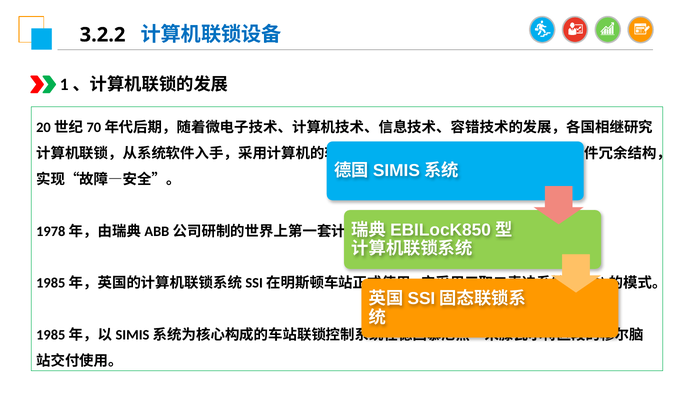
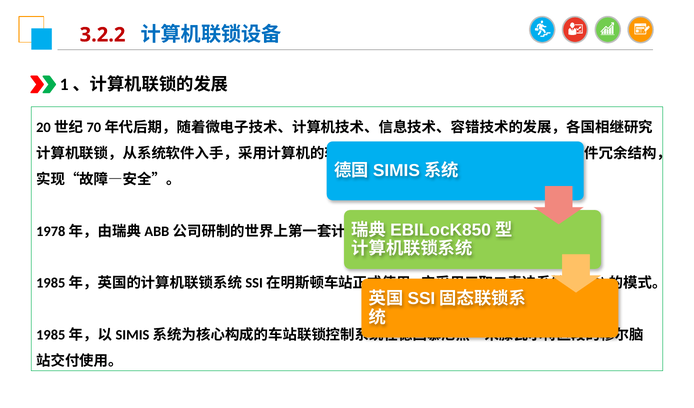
3.2.2 colour: black -> red (103, 35)
